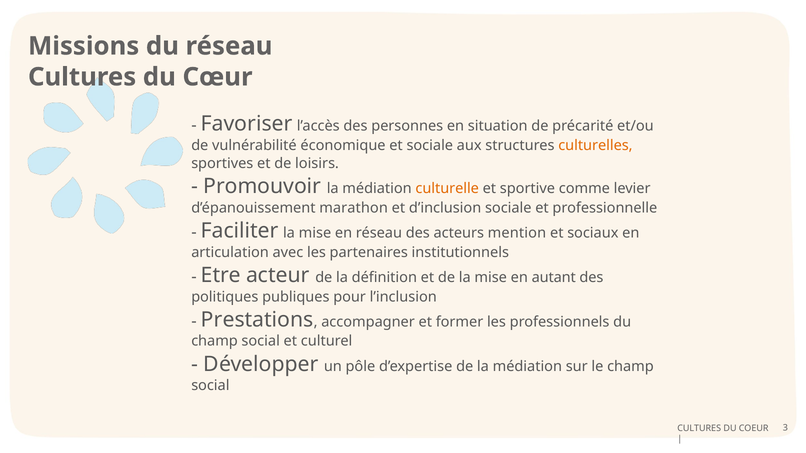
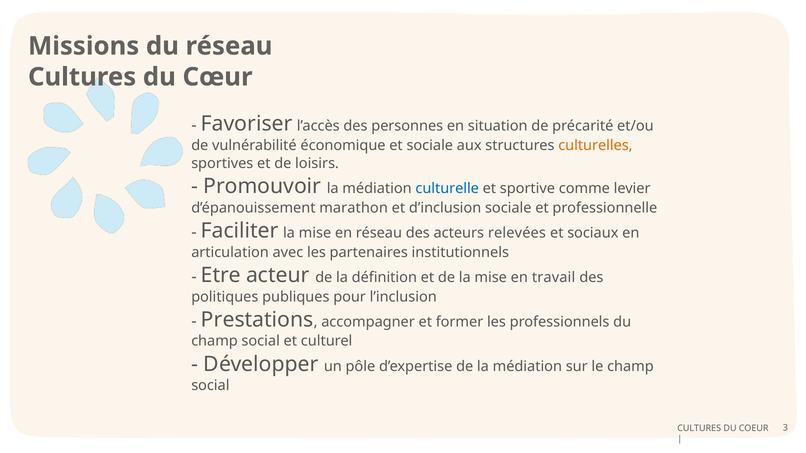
culturelle colour: orange -> blue (447, 189)
mention: mention -> relevées (517, 233)
autant: autant -> travail (554, 278)
